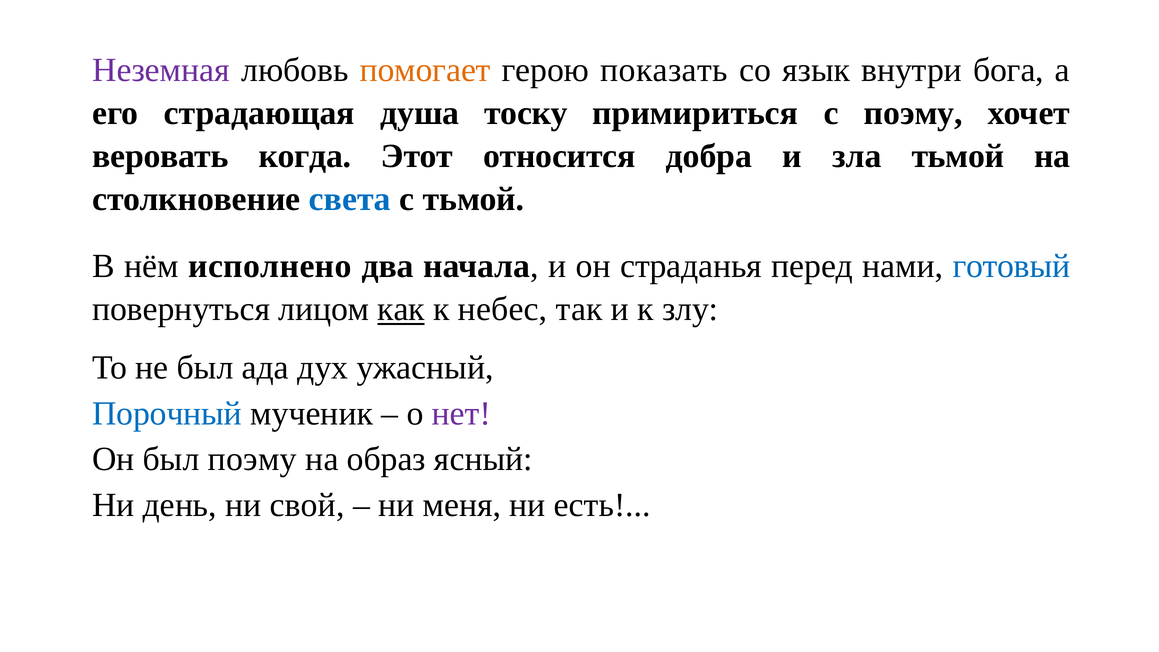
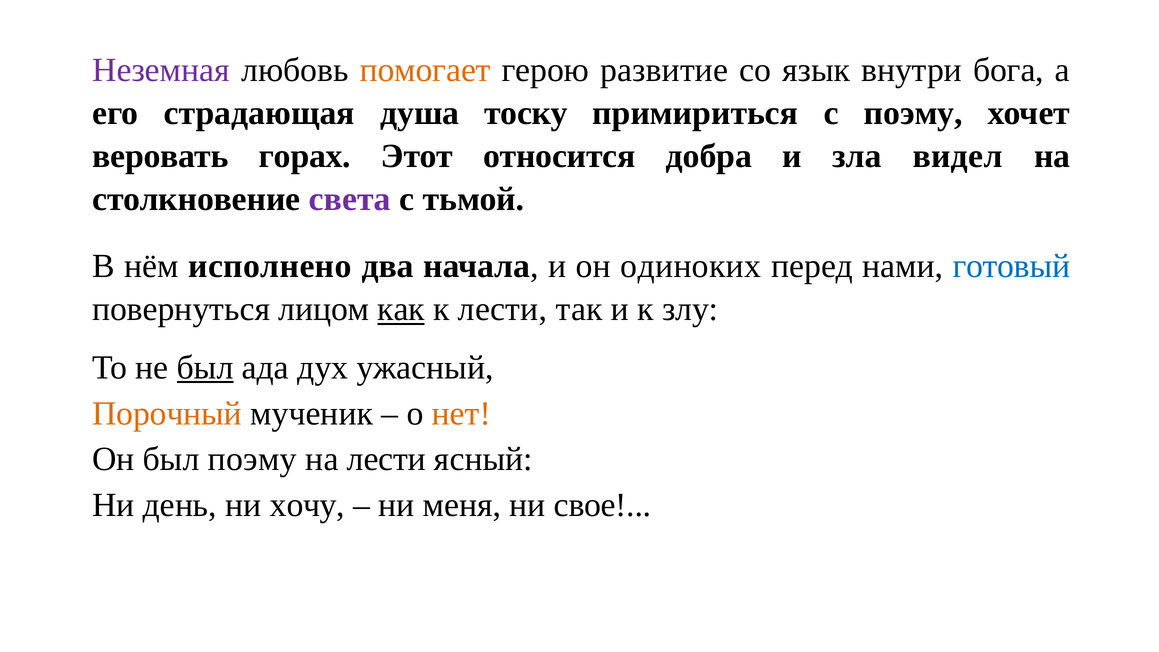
показать: показать -> развитие (664, 70)
когда: когда -> горах (305, 156)
зла тьмой: тьмой -> видел (958, 156)
света colour: blue -> purple (350, 199)
страданья: страданья -> одиноких (691, 266)
к небес: небес -> лести (503, 309)
был underline: none -> present (205, 368)
Порочный colour: blue -> orange (167, 413)
нет colour: purple -> orange (461, 413)
на образ: образ -> лести (386, 459)
свой: свой -> хочу (307, 505)
есть: есть -> свое (603, 505)
